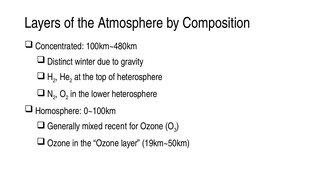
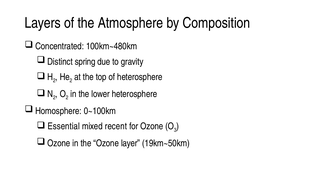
winter: winter -> spring (85, 62)
Generally: Generally -> Essential (64, 126)
